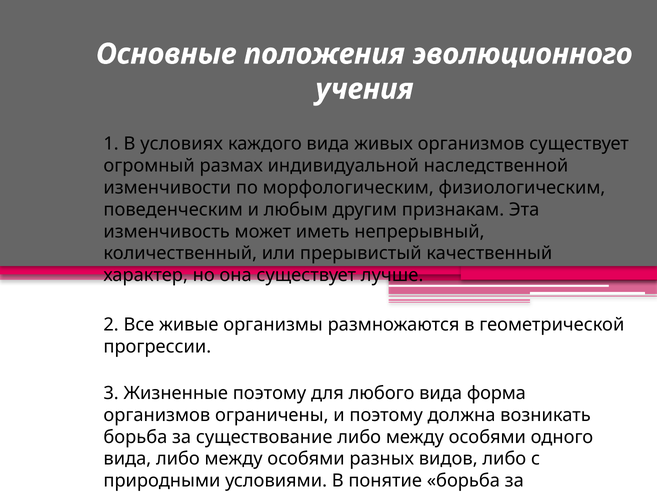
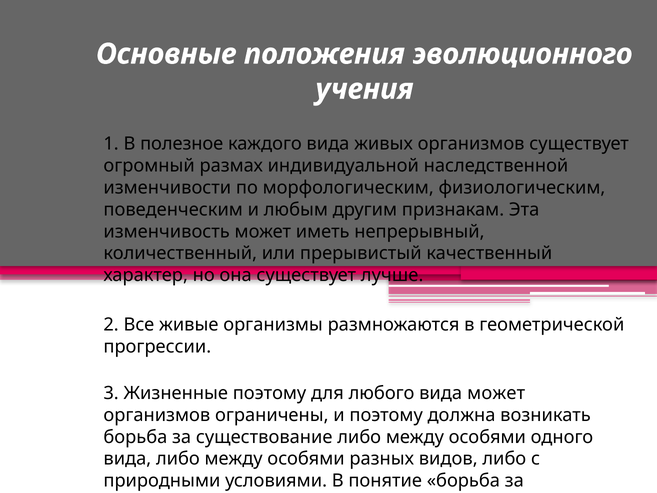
условиях: условиях -> полезное (182, 144)
вида форма: форма -> может (496, 393)
